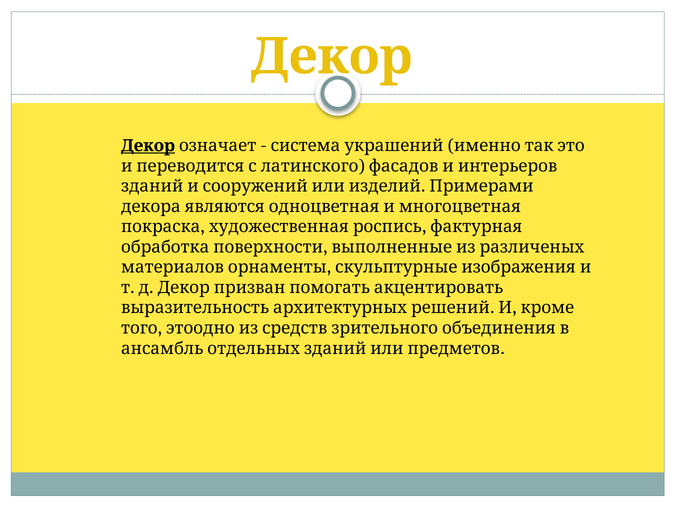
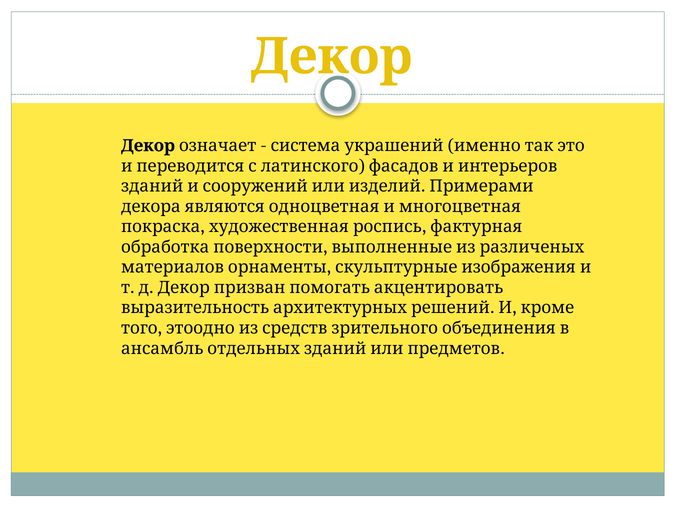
Декор underline: present -> none (148, 146)
